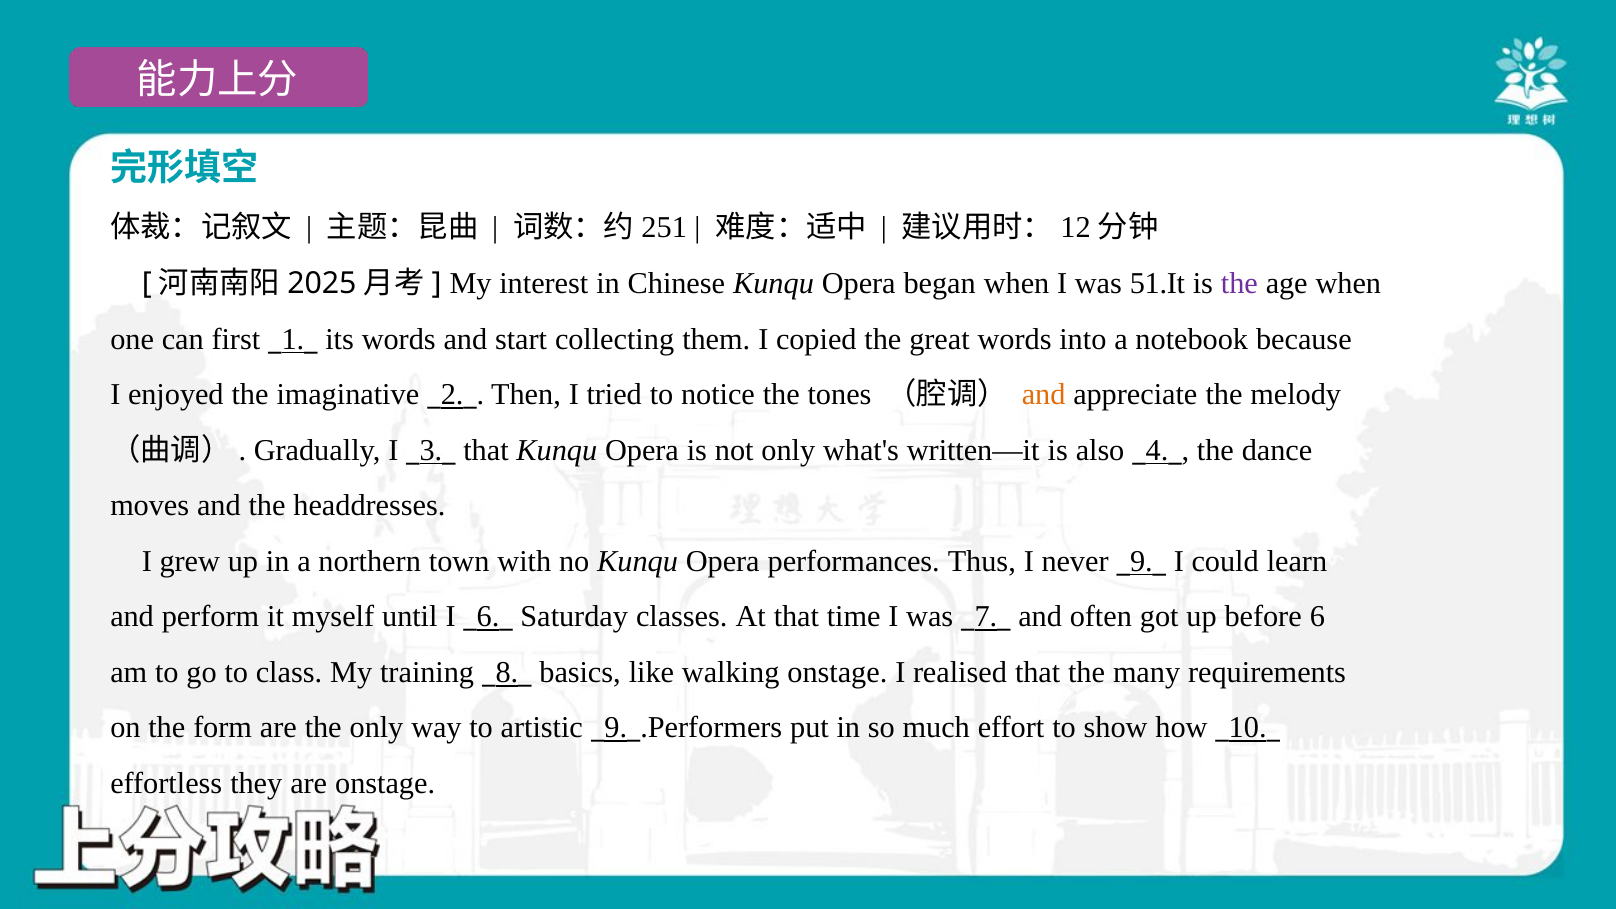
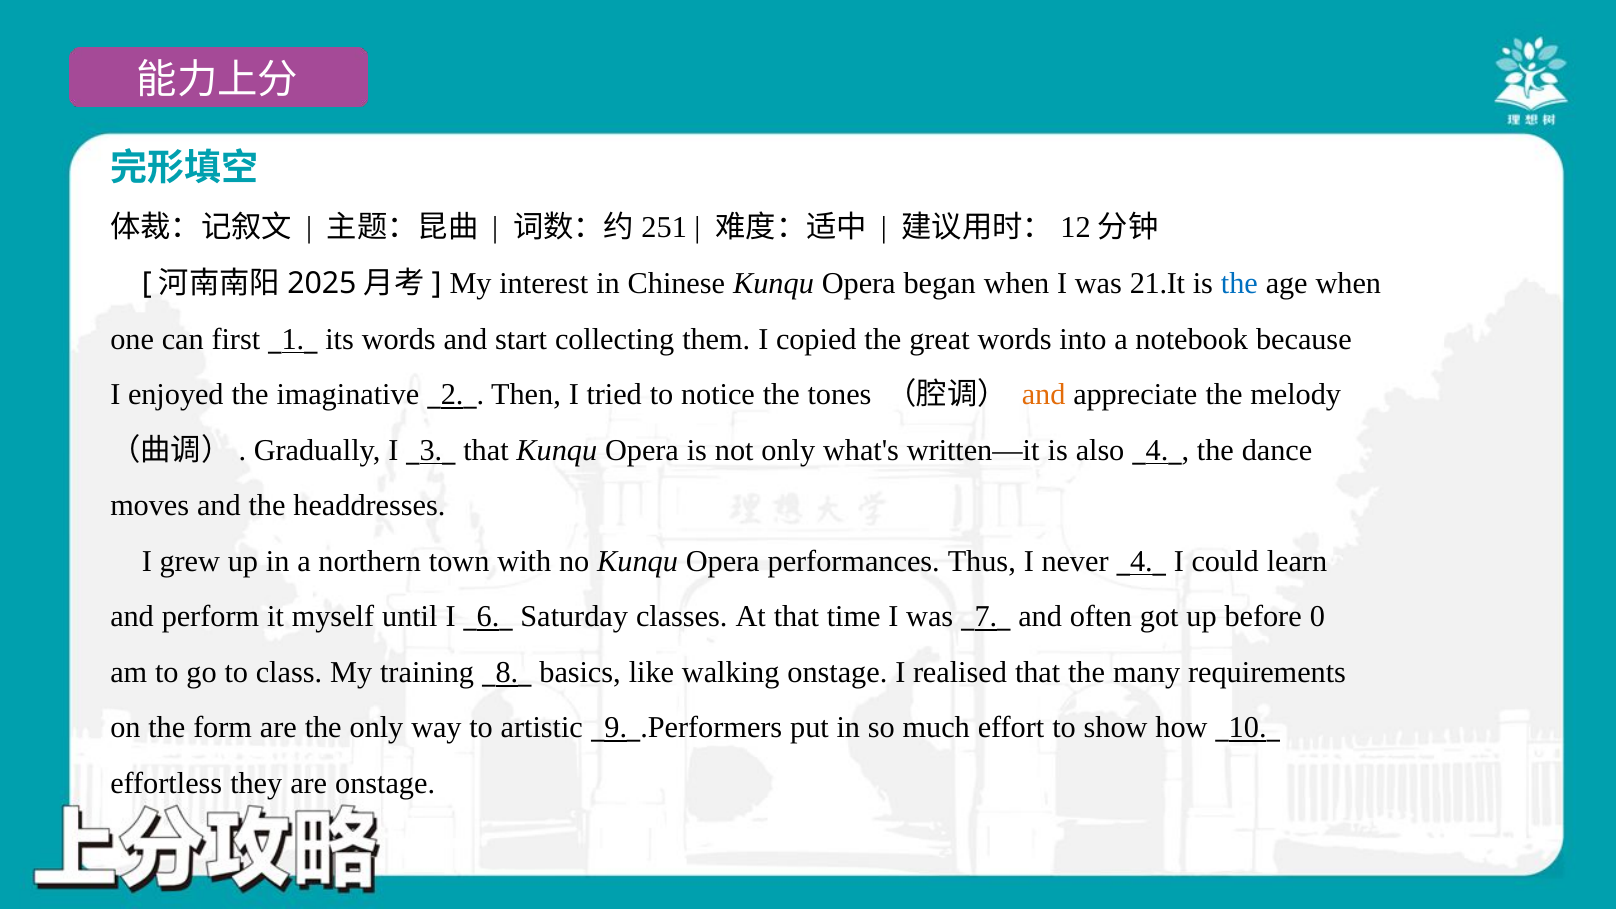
51.It: 51.It -> 21.It (1157, 284)
the colour: purple -> blue (1239, 284)
9: 9 -> 4 (1141, 561)
before 6: 6 -> 0 (1317, 617)
